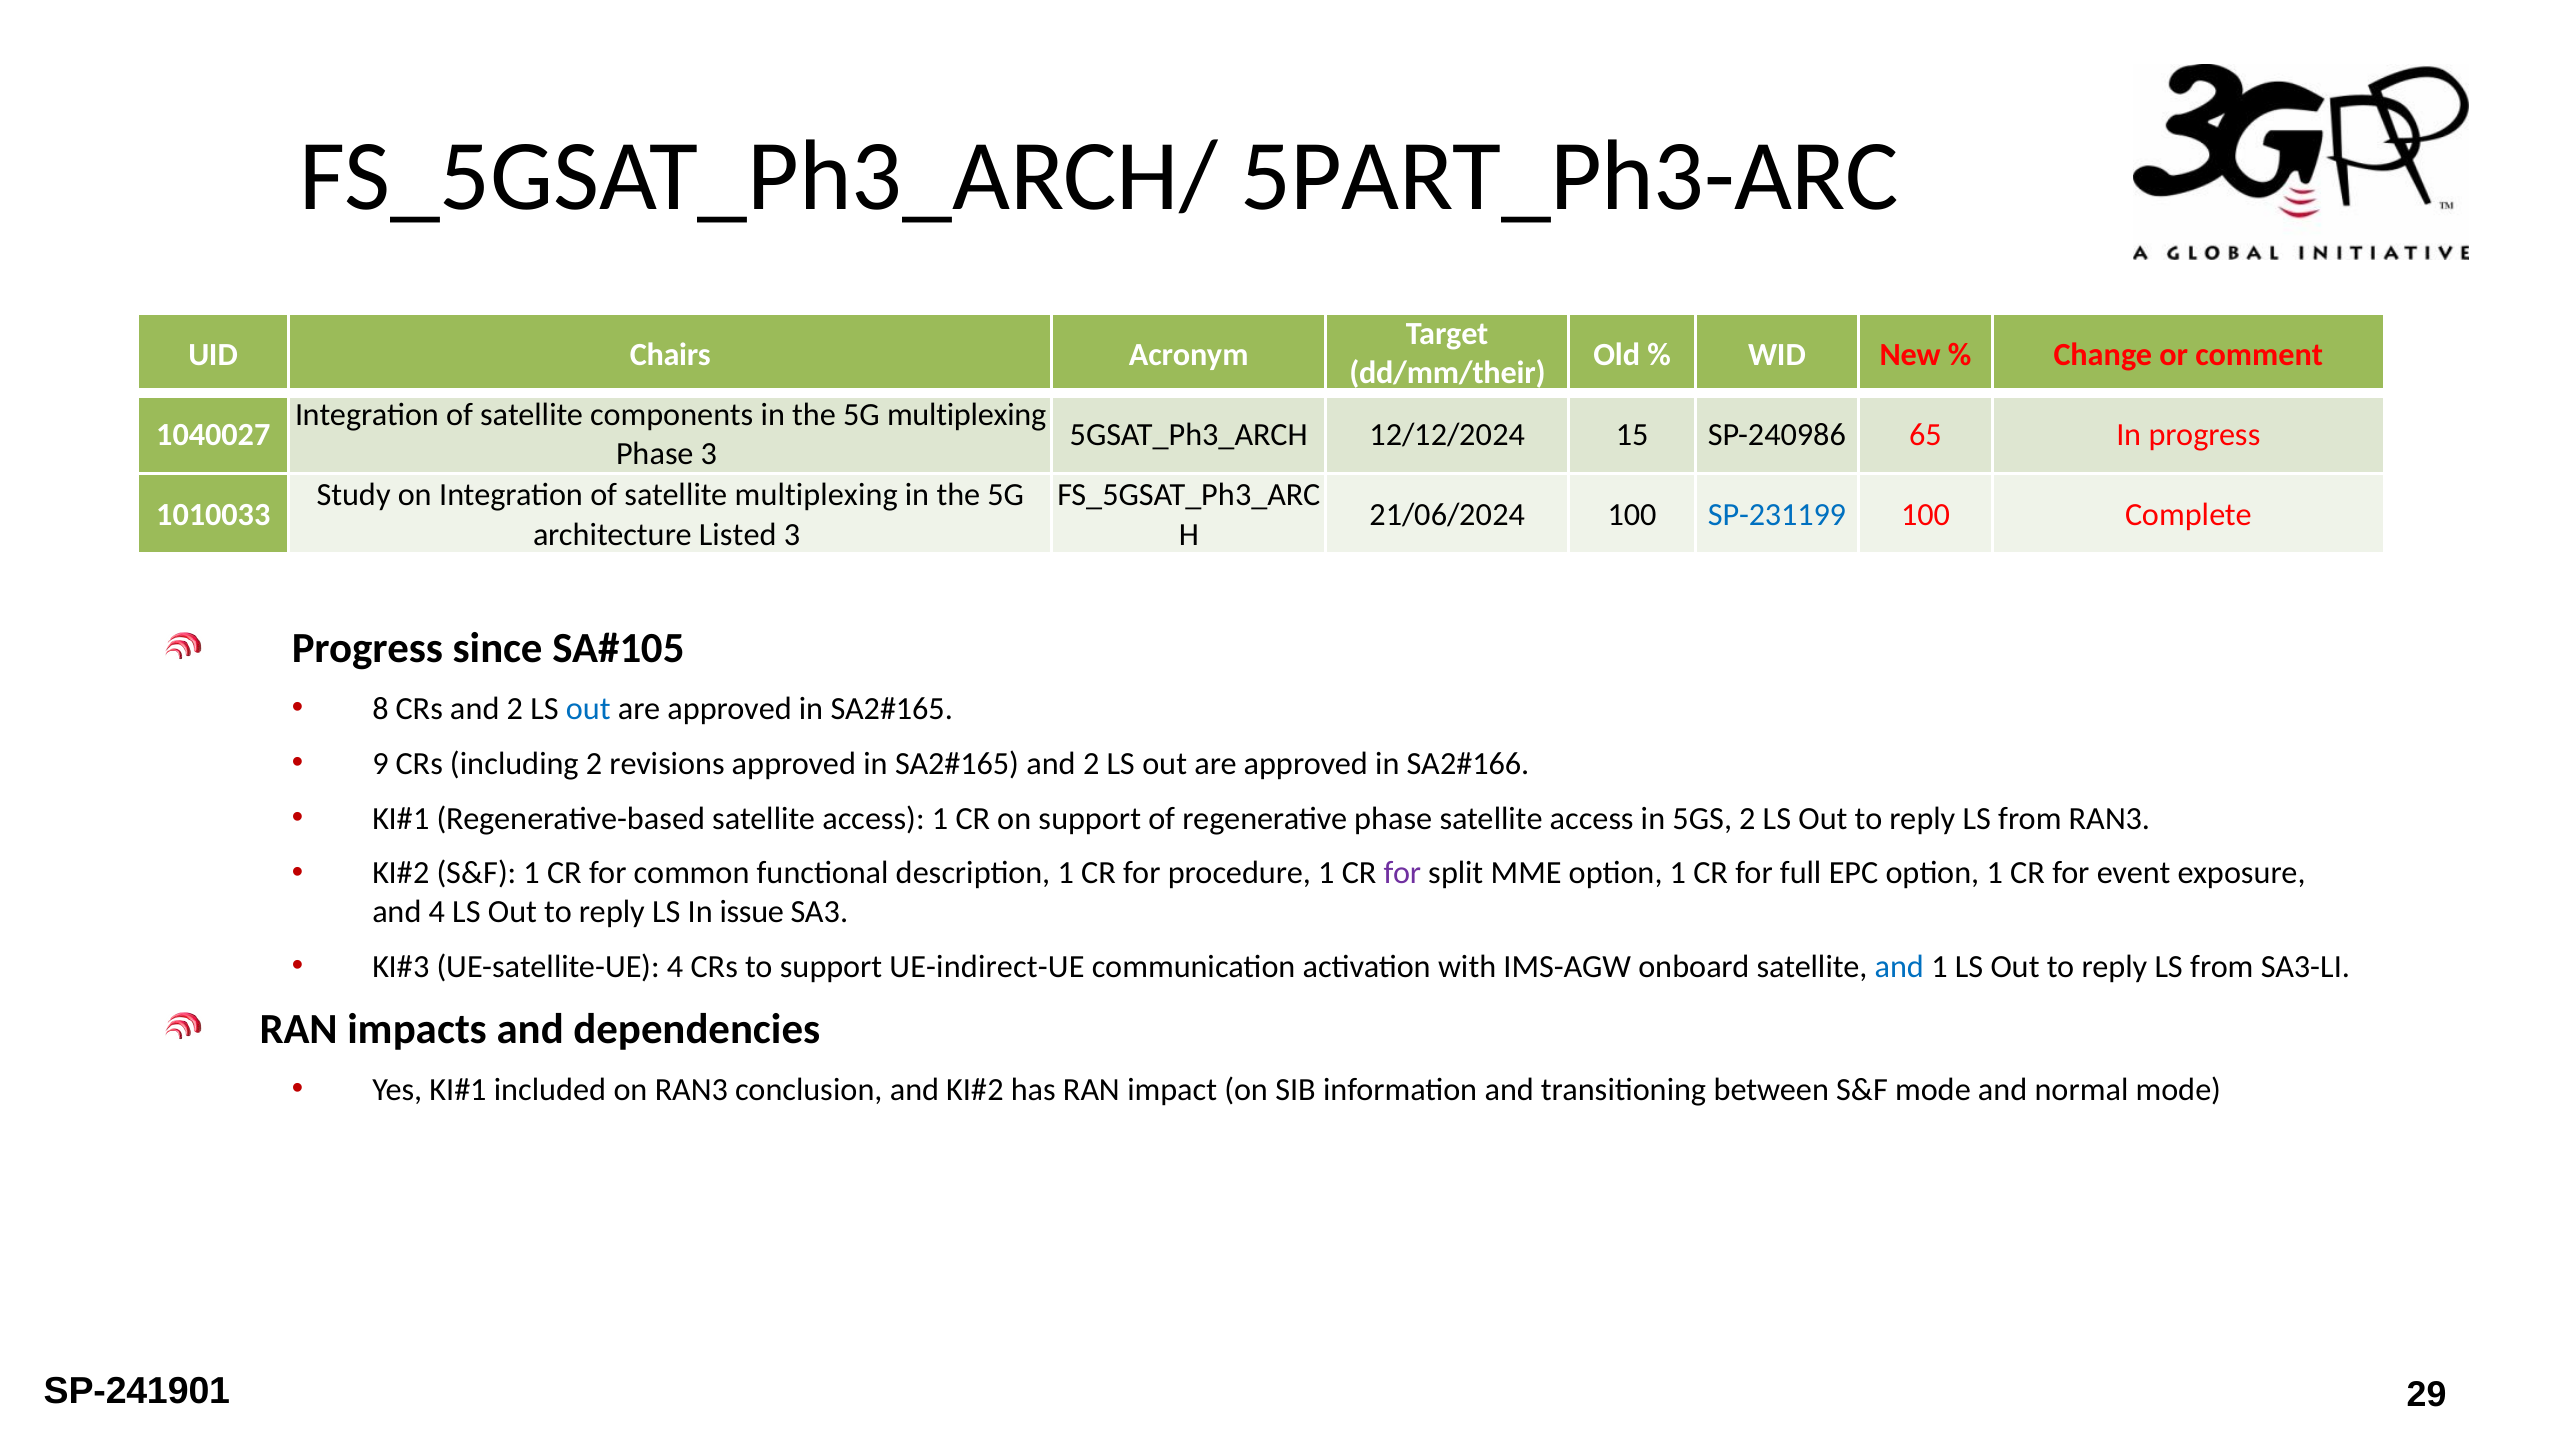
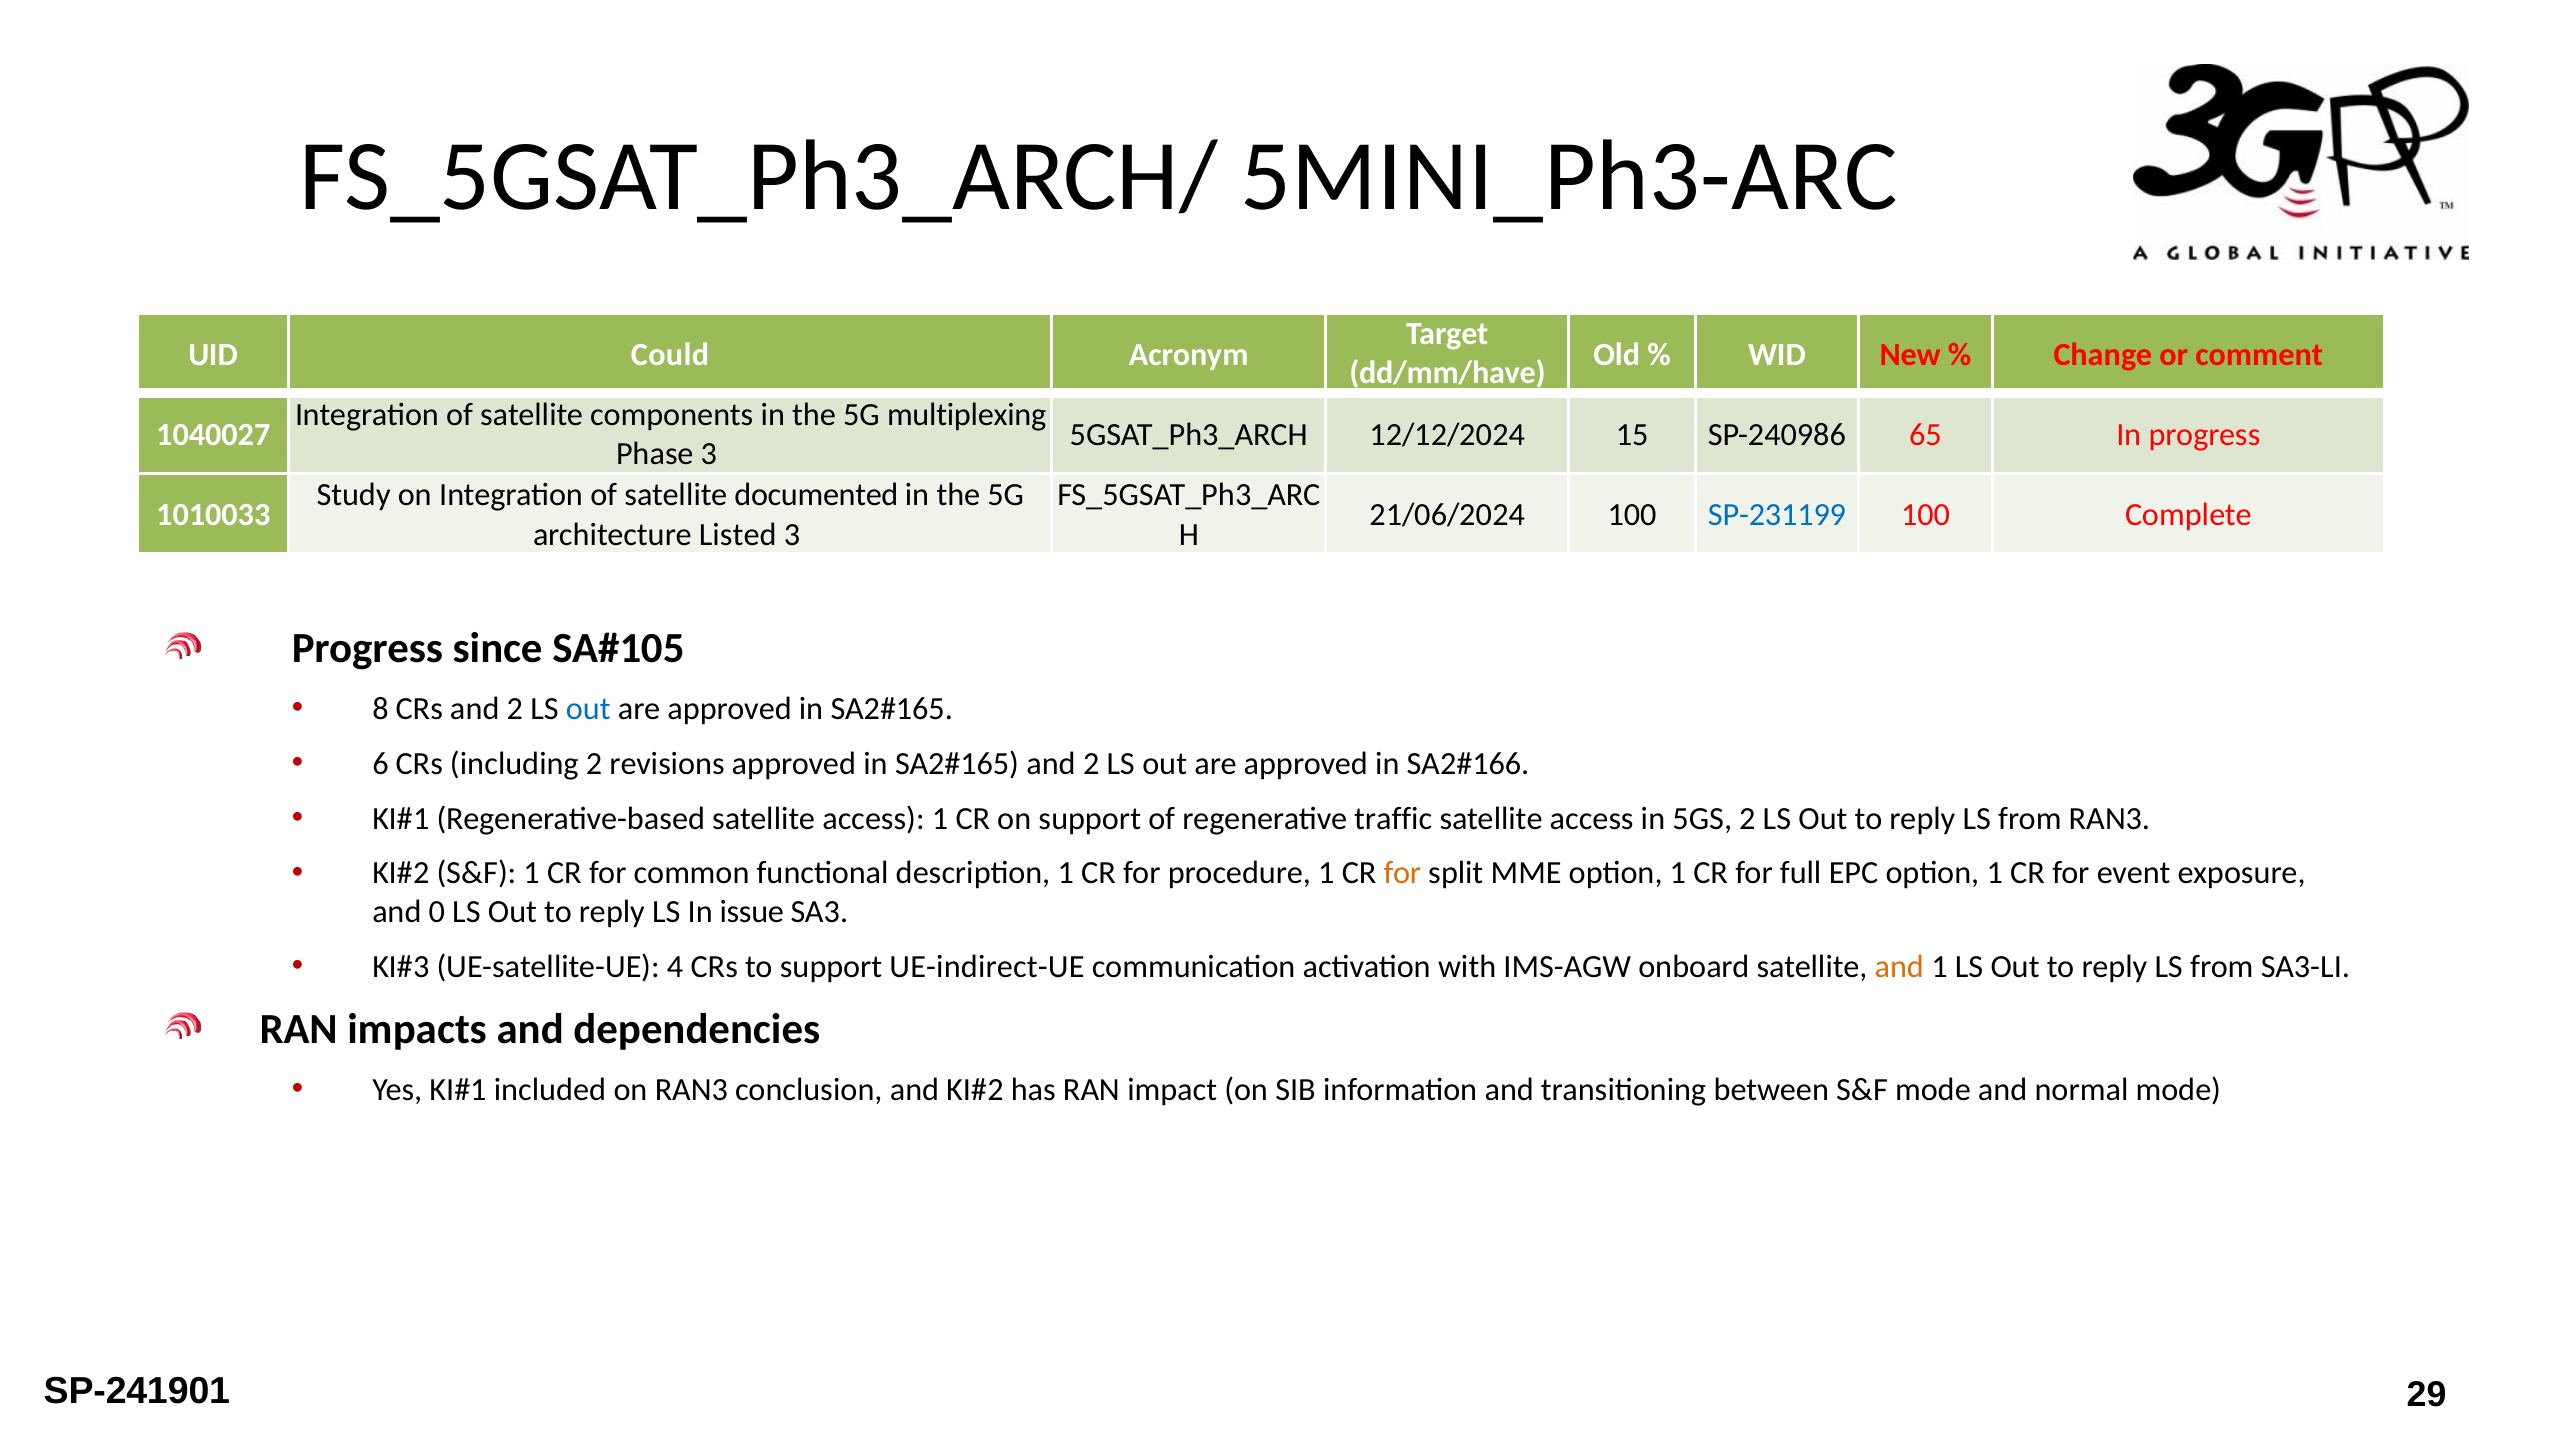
5PART_Ph3-ARC: 5PART_Ph3-ARC -> 5MINI_Ph3-ARC (1569, 176)
Chairs: Chairs -> Could (670, 355)
dd/mm/their: dd/mm/their -> dd/mm/have (1447, 373)
satellite multiplexing: multiplexing -> documented (816, 495)
9: 9 -> 6 (380, 764)
regenerative phase: phase -> traffic (1393, 818)
for colour: purple -> orange (1402, 873)
and 4: 4 -> 0 (437, 912)
and colour: blue -> orange (1899, 967)
